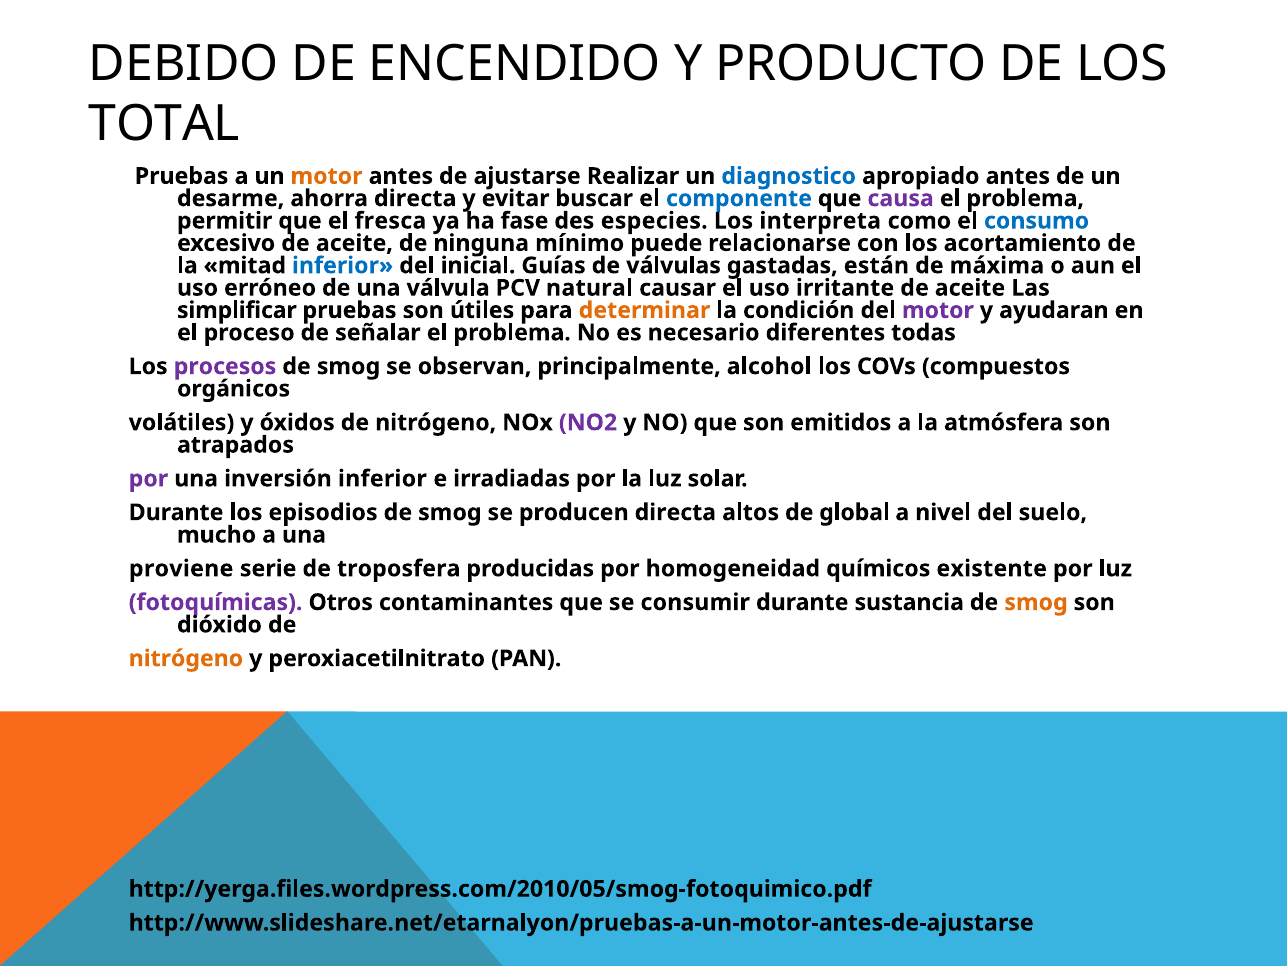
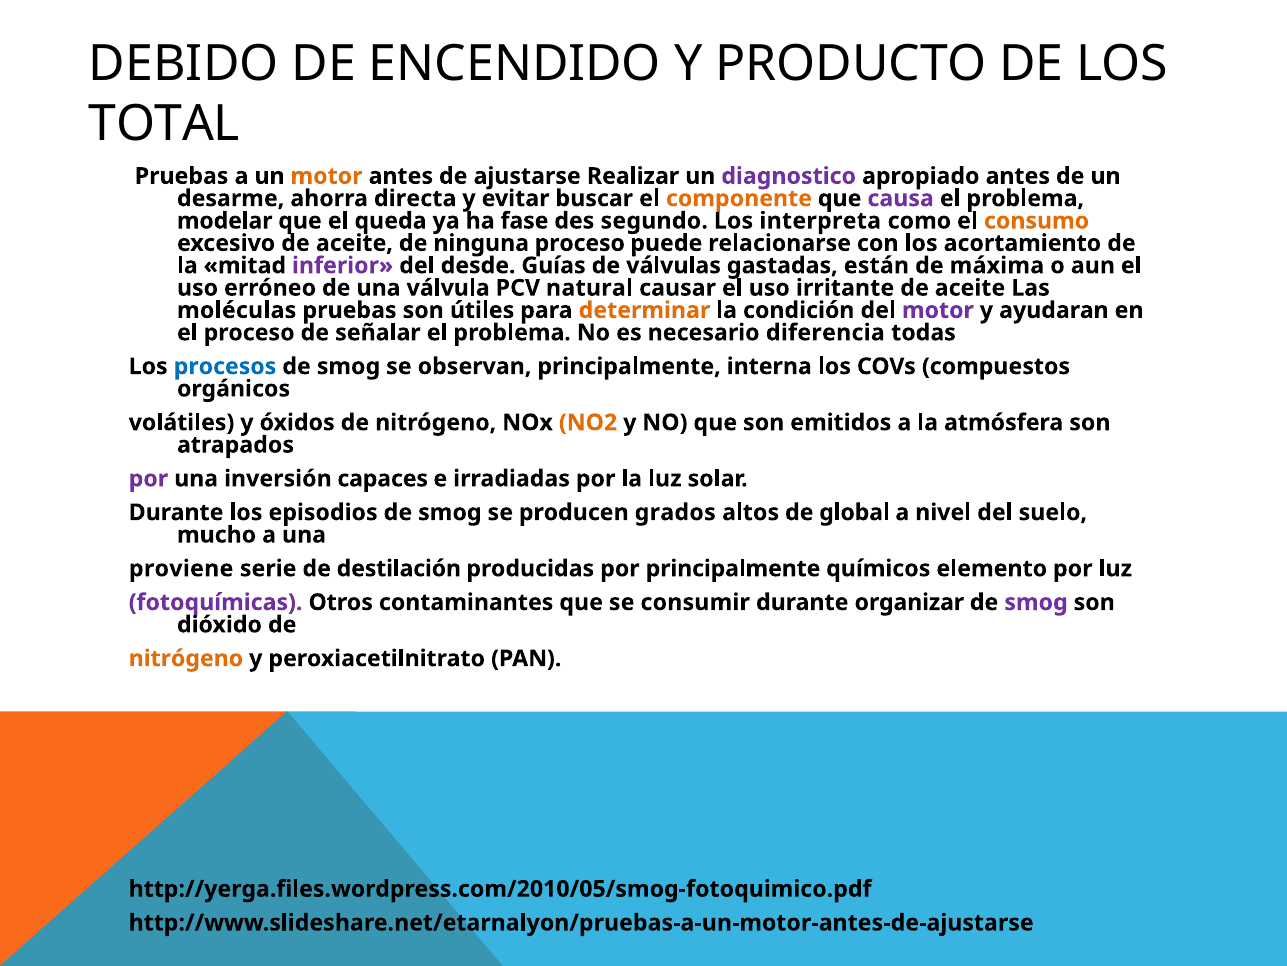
diagnostico colour: blue -> purple (789, 176)
componente colour: blue -> orange (739, 198)
permitir: permitir -> modelar (225, 221)
fresca: fresca -> queda (391, 221)
especies: especies -> segundo (654, 221)
consumo colour: blue -> orange (1037, 221)
ninguna mínimo: mínimo -> proceso (580, 243)
inferior colour: blue -> purple (343, 265)
inicial: inicial -> desde (478, 265)
simplificar: simplificar -> moléculas (237, 310)
diferentes: diferentes -> diferencia (825, 332)
procesos colour: purple -> blue (225, 366)
alcohol: alcohol -> interna (769, 366)
NO2 colour: purple -> orange (588, 422)
inversión inferior: inferior -> capaces (383, 478)
producen directa: directa -> grados (675, 512)
troposfera: troposfera -> destilación (399, 568)
por homogeneidad: homogeneidad -> principalmente (733, 568)
existente: existente -> elemento (992, 568)
sustancia: sustancia -> organizar (909, 602)
smog colour: orange -> purple (1036, 602)
